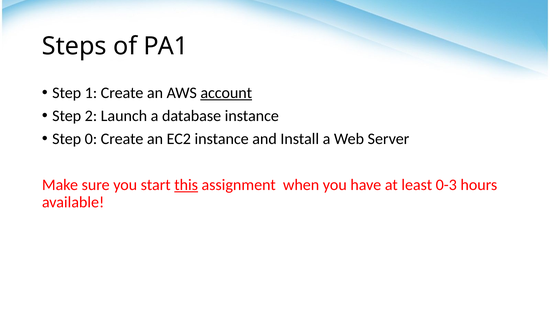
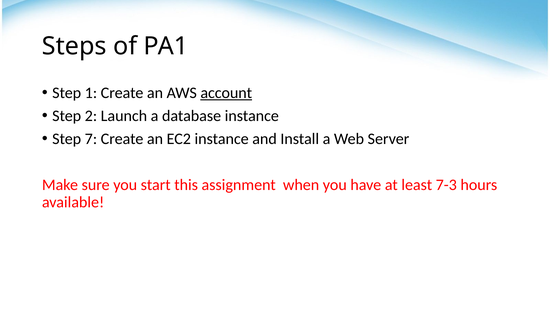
0: 0 -> 7 (91, 139)
this underline: present -> none (186, 185)
0-3: 0-3 -> 7-3 (446, 185)
